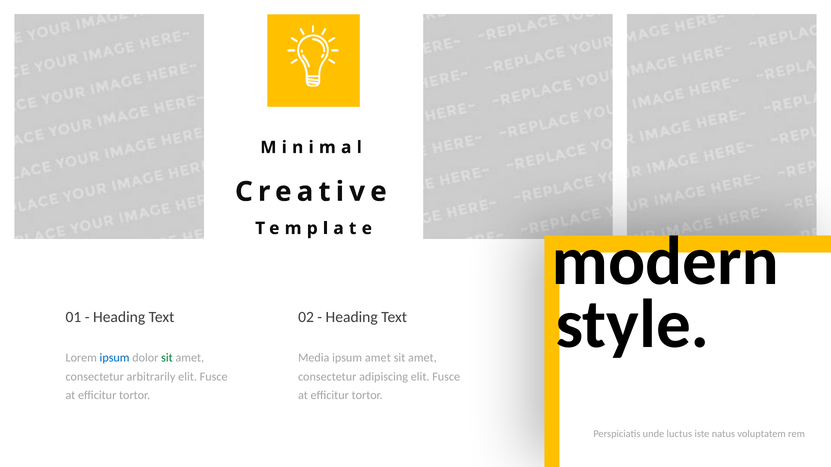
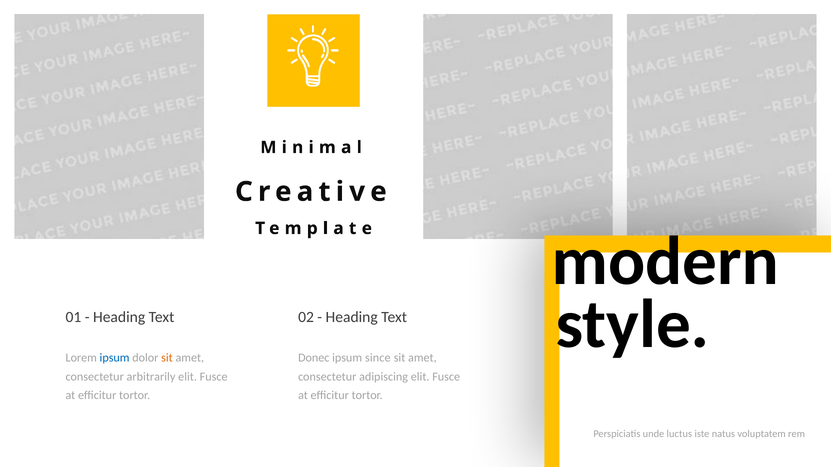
sit colour: green -> orange (167, 358)
Media: Media -> Donec (314, 358)
ipsum amet: amet -> since (378, 358)
